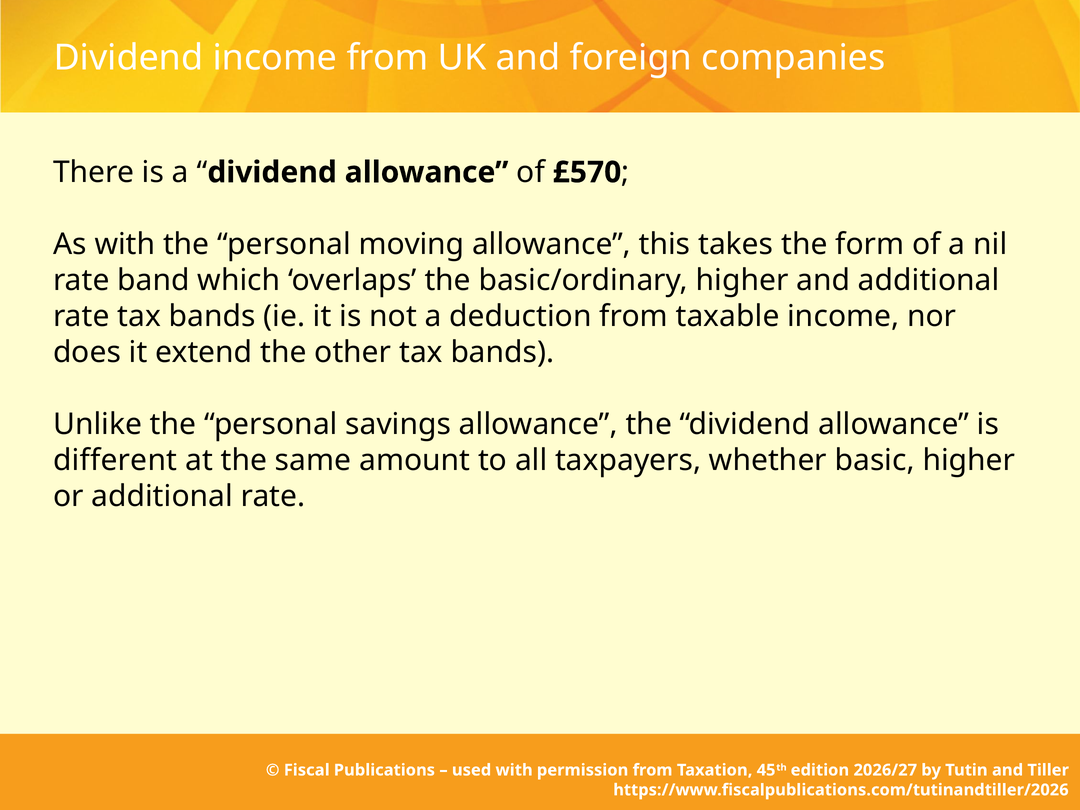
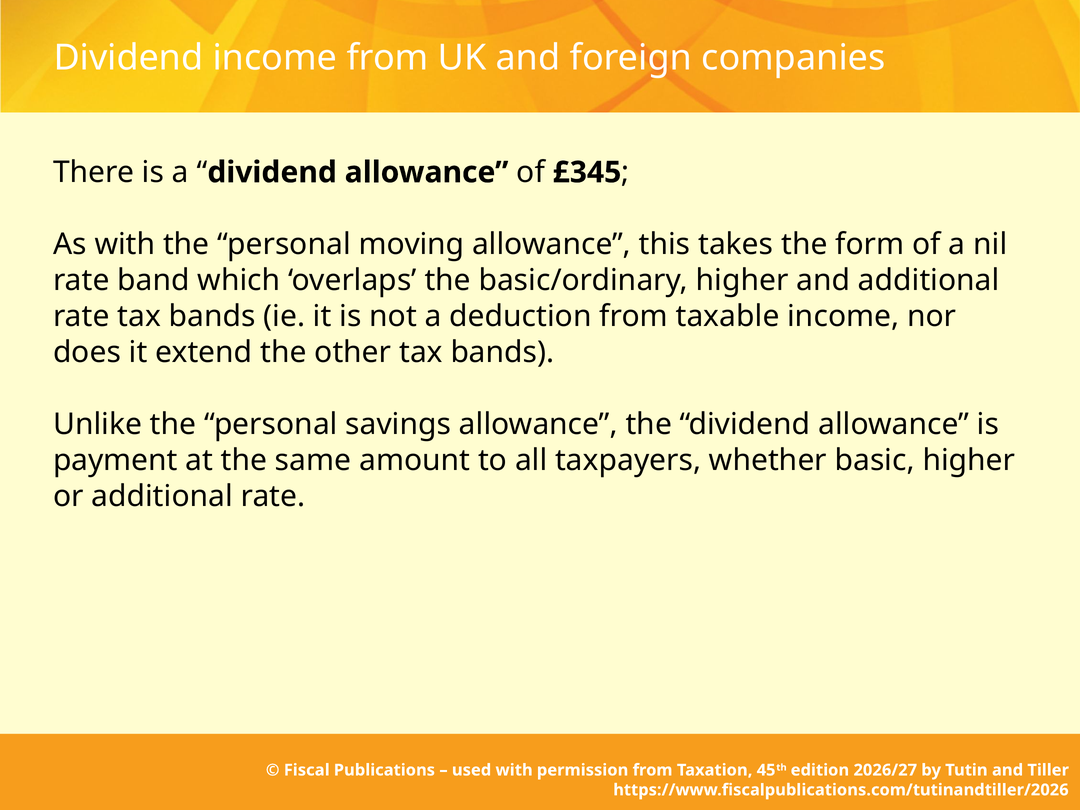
£570: £570 -> £345 (587, 172)
different: different -> payment (115, 460)
